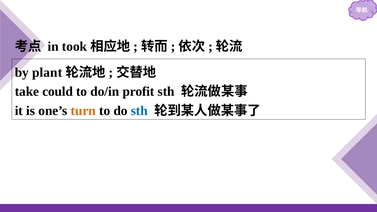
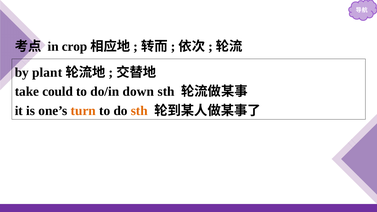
took: took -> crop (75, 47)
profit: profit -> down (138, 92)
sth colour: blue -> orange (139, 111)
